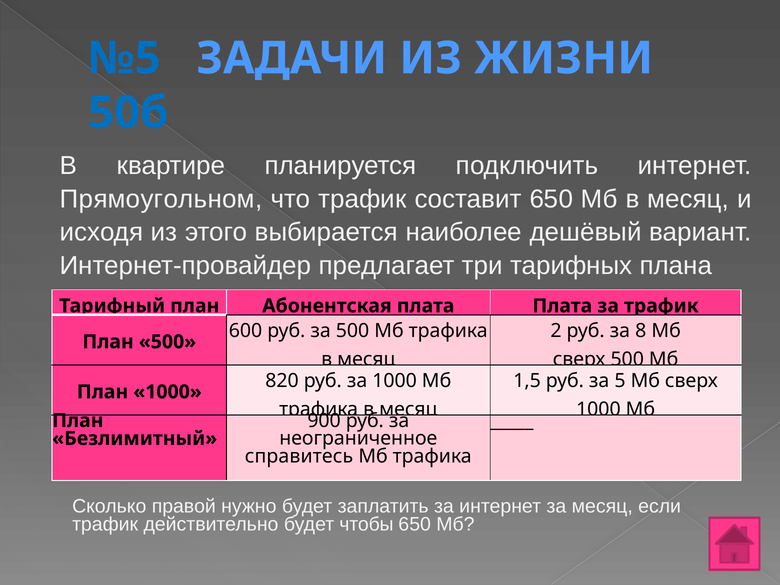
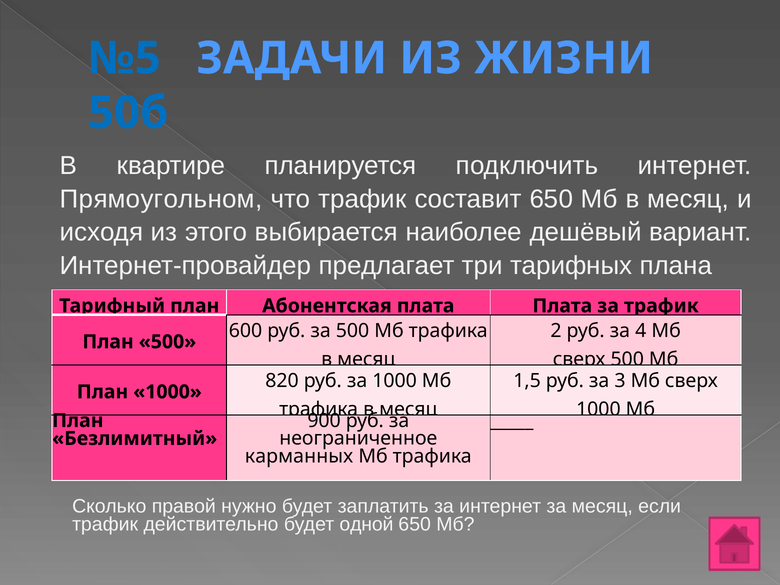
8: 8 -> 4 (641, 331)
5: 5 -> 3 (620, 381)
справитесь: справитесь -> карманных (299, 456)
чтобы: чтобы -> одной (366, 524)
